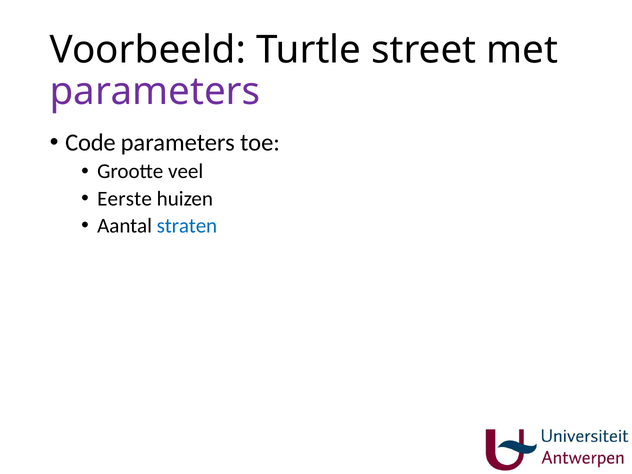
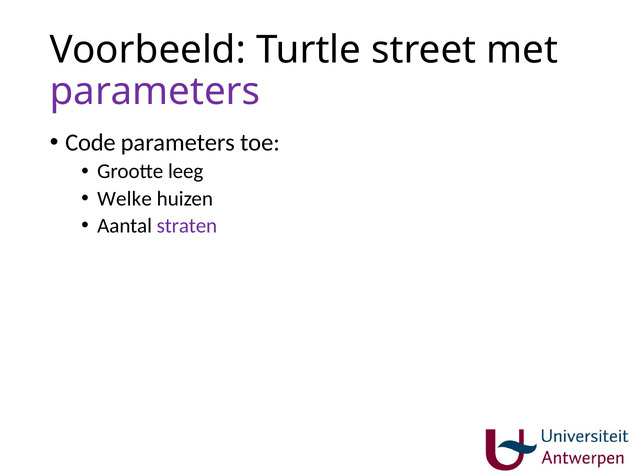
veel: veel -> leeg (186, 172)
Eerste: Eerste -> Welke (125, 199)
straten colour: blue -> purple (187, 226)
